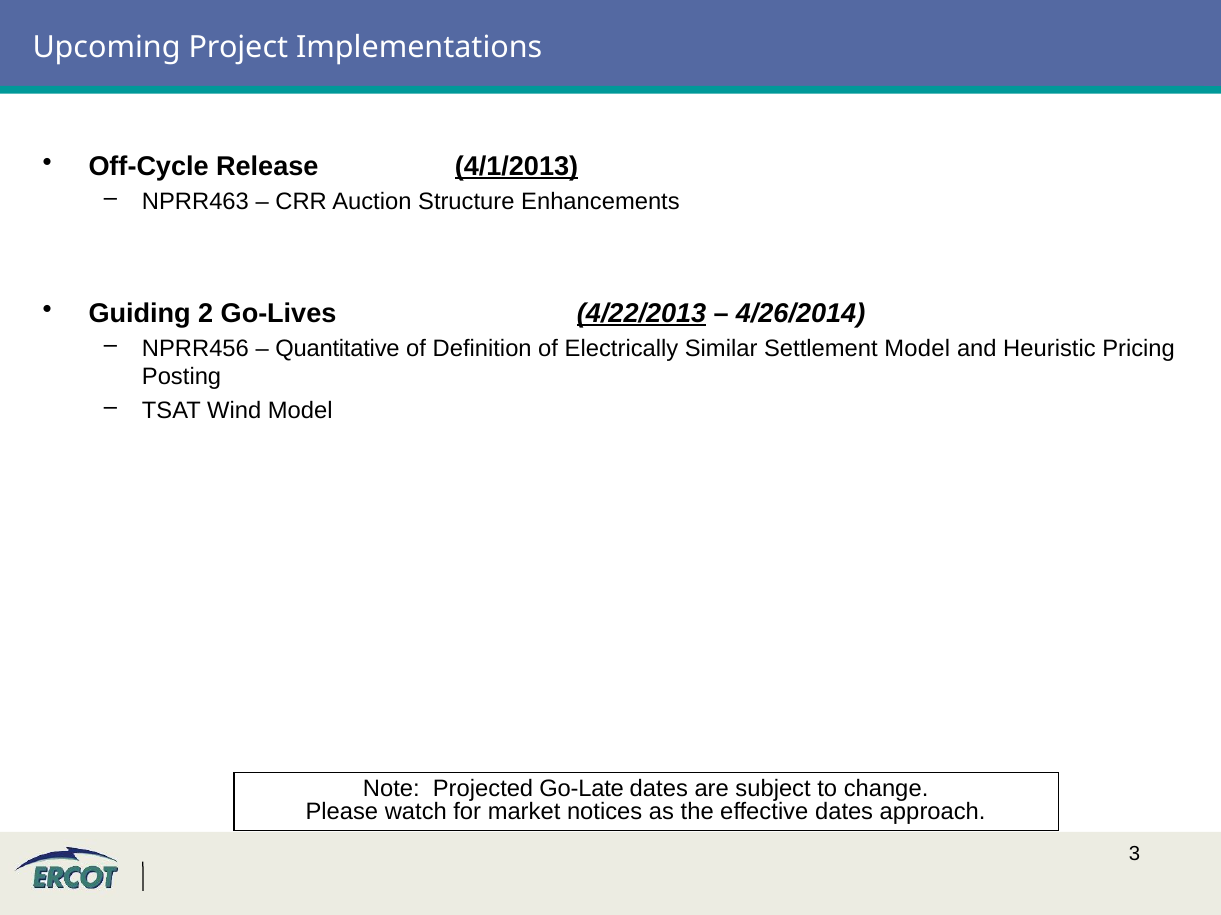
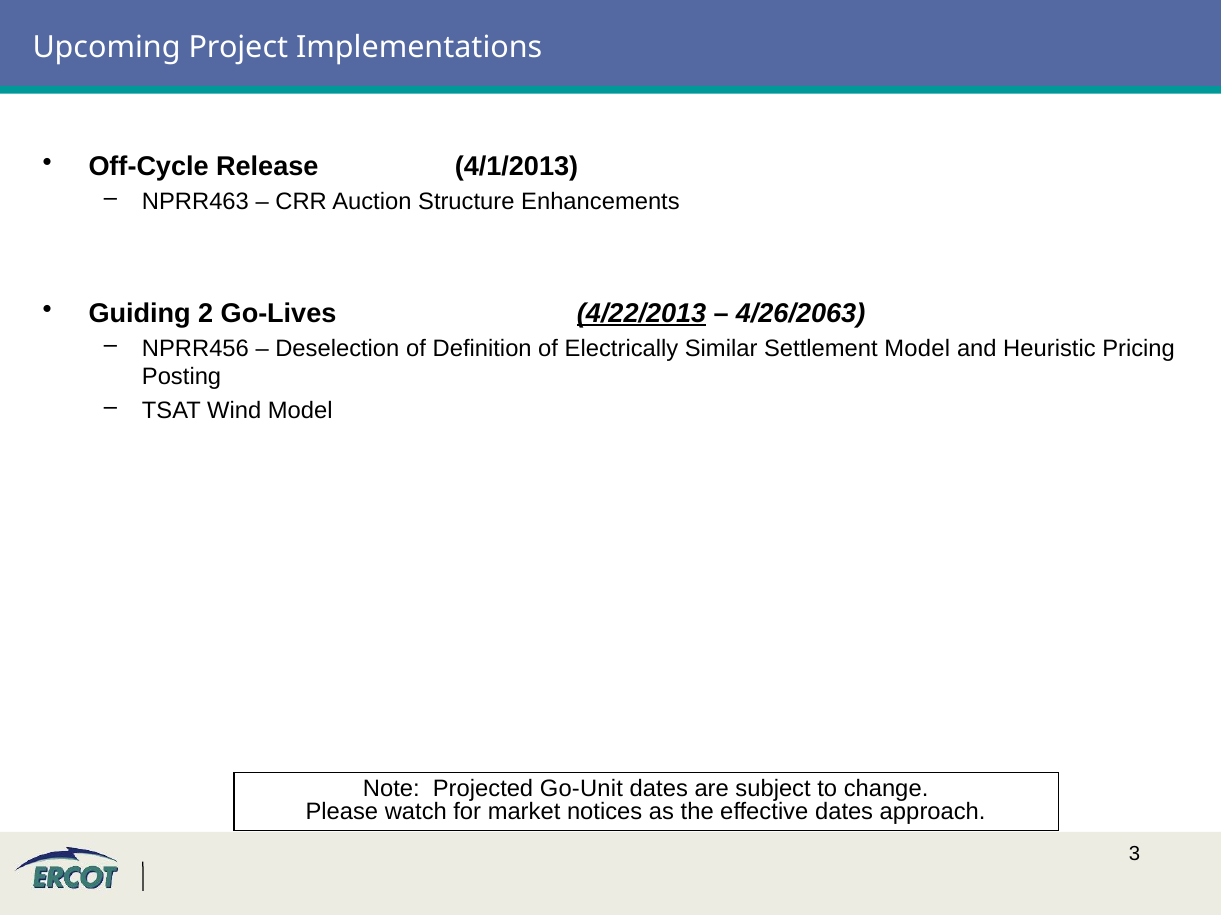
4/1/2013 underline: present -> none (517, 167)
4/26/2014: 4/26/2014 -> 4/26/2063 (801, 314)
Quantitative: Quantitative -> Deselection (337, 349)
Go-Late: Go-Late -> Go-Unit (581, 790)
